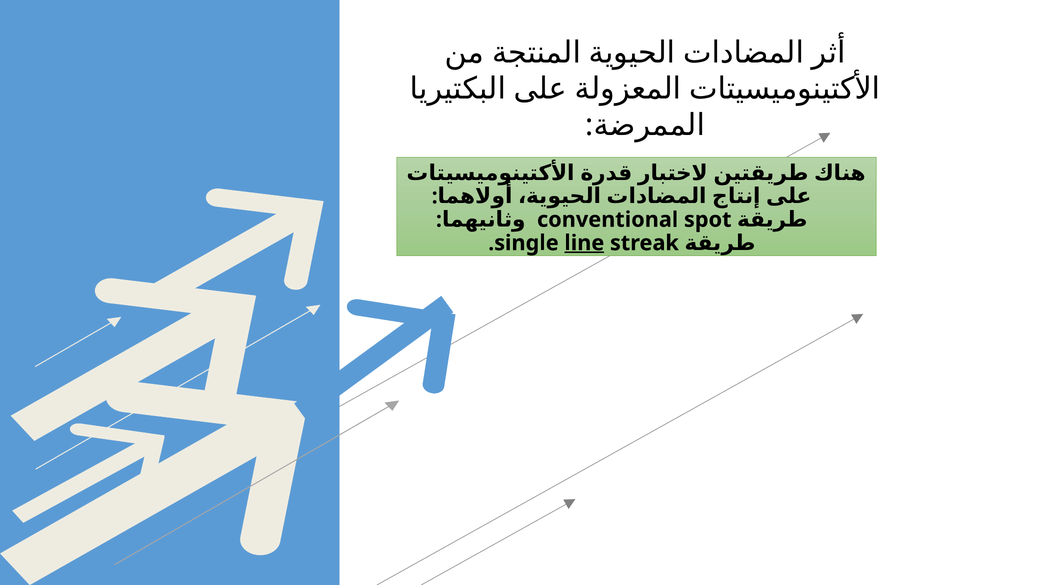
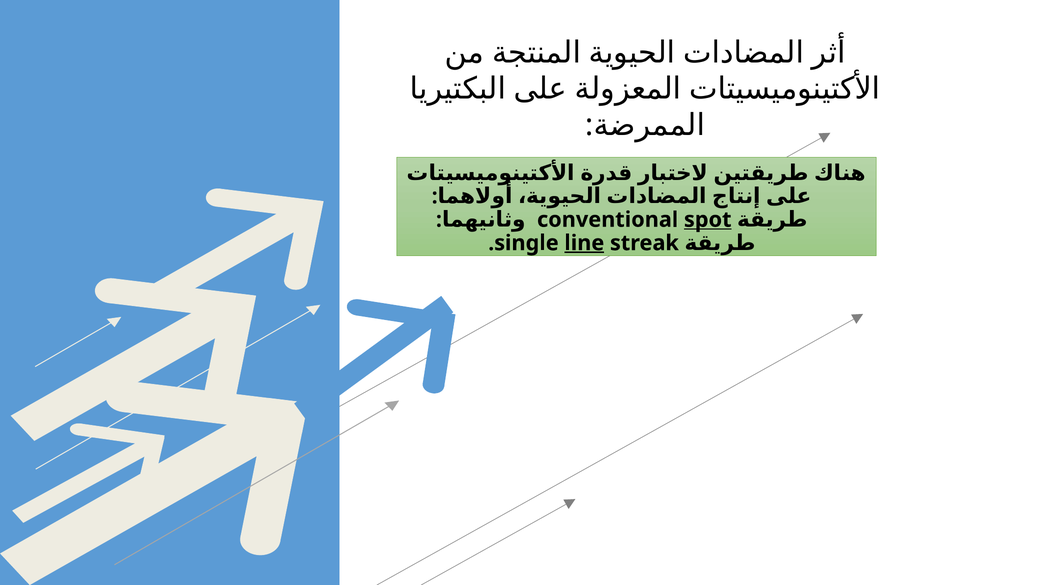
spot underline: none -> present (708, 219)
